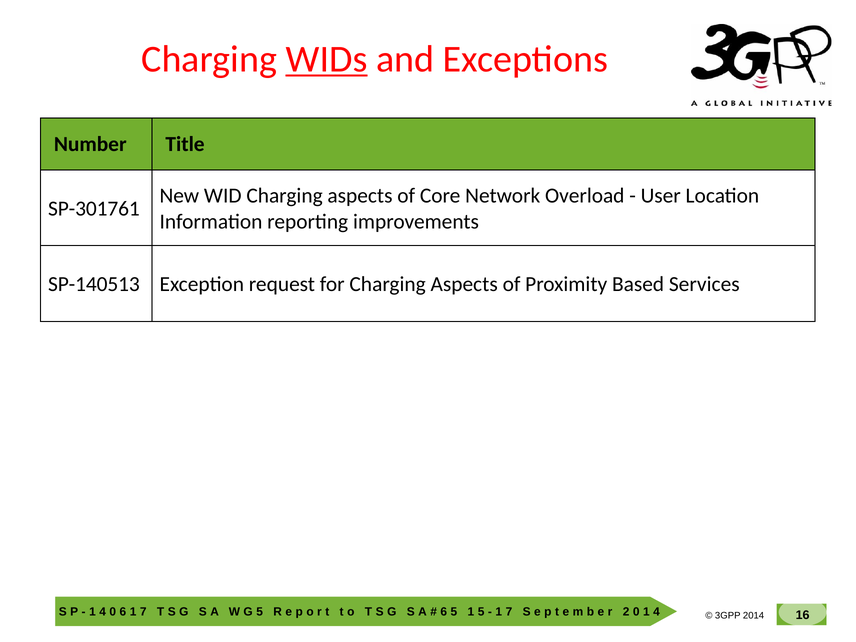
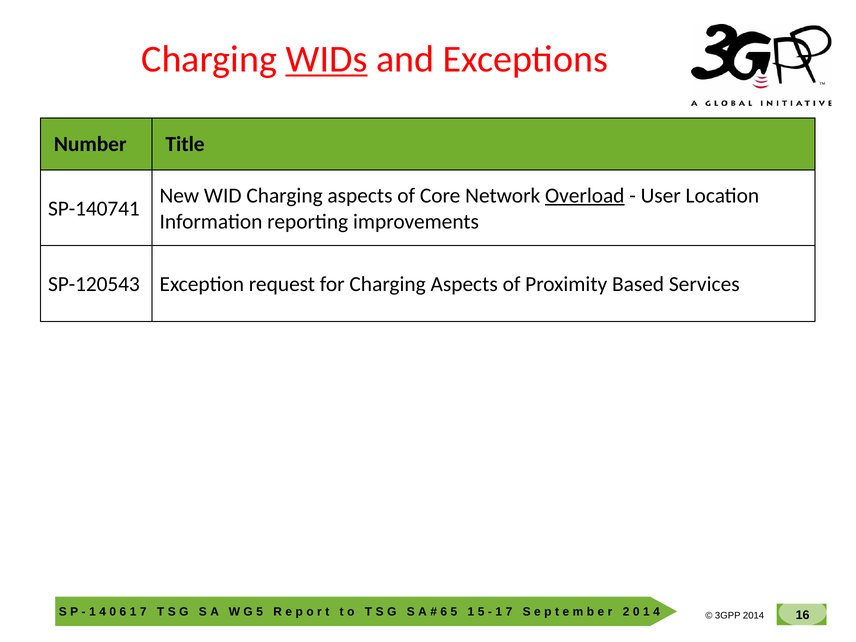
Overload underline: none -> present (585, 196)
SP-301761: SP-301761 -> SP-140741 (94, 209)
SP-140513: SP-140513 -> SP-120543 (94, 284)
